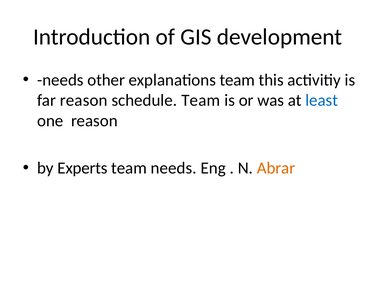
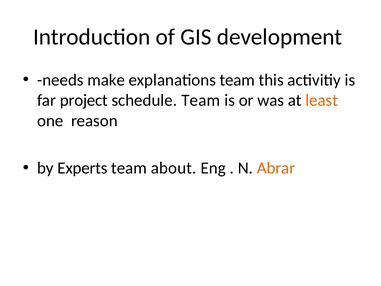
other: other -> make (106, 80)
far reason: reason -> project (84, 100)
least colour: blue -> orange (322, 100)
team needs: needs -> about (174, 168)
